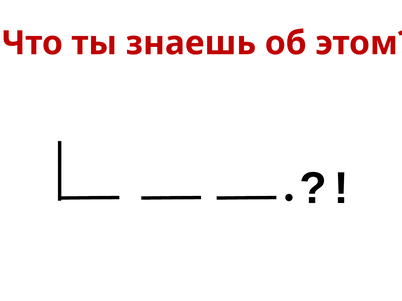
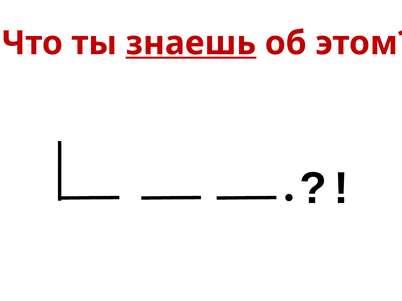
знаешь underline: none -> present (191, 43)
